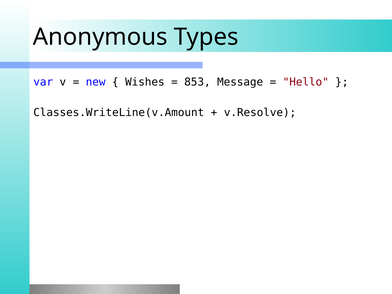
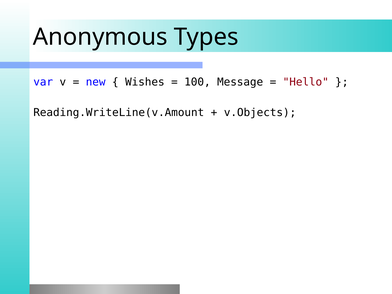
853: 853 -> 100 (197, 82)
Classes.WriteLine(v.Amount: Classes.WriteLine(v.Amount -> Reading.WriteLine(v.Amount (119, 113)
v.Resolve: v.Resolve -> v.Objects (260, 113)
